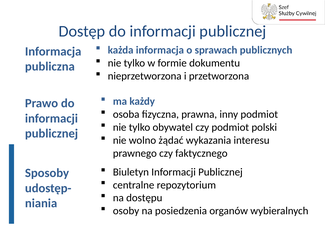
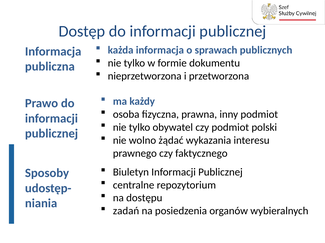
osoby: osoby -> zadań (126, 212)
